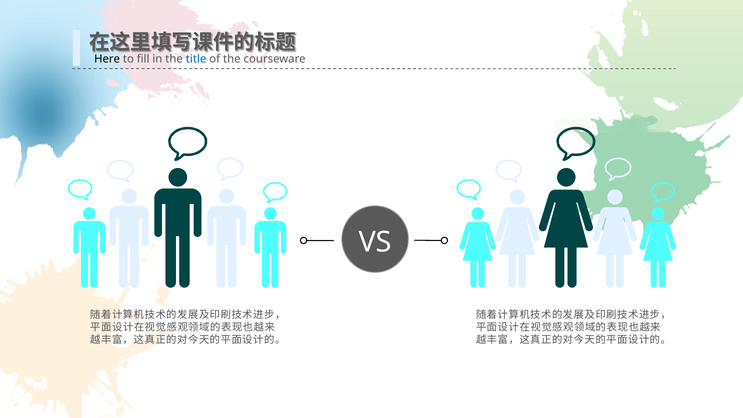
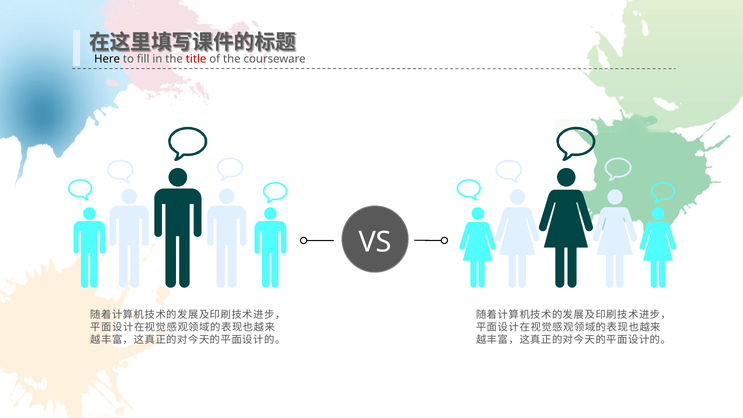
title colour: blue -> red (196, 59)
